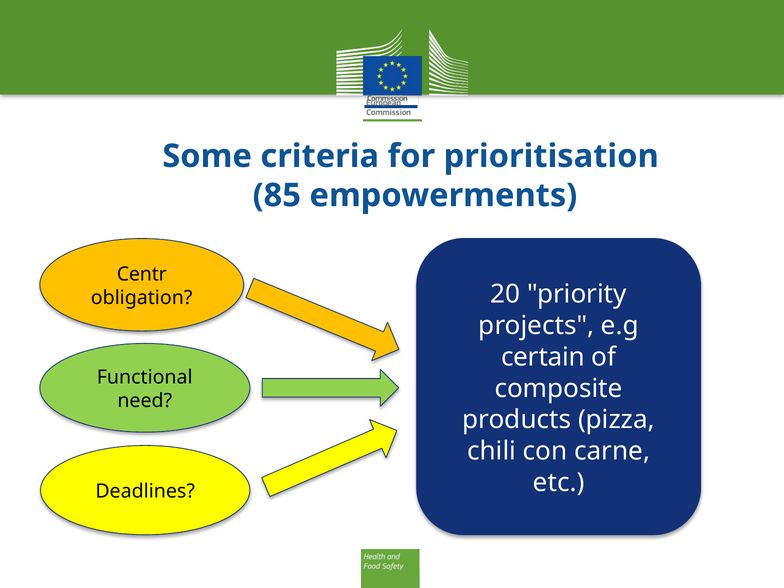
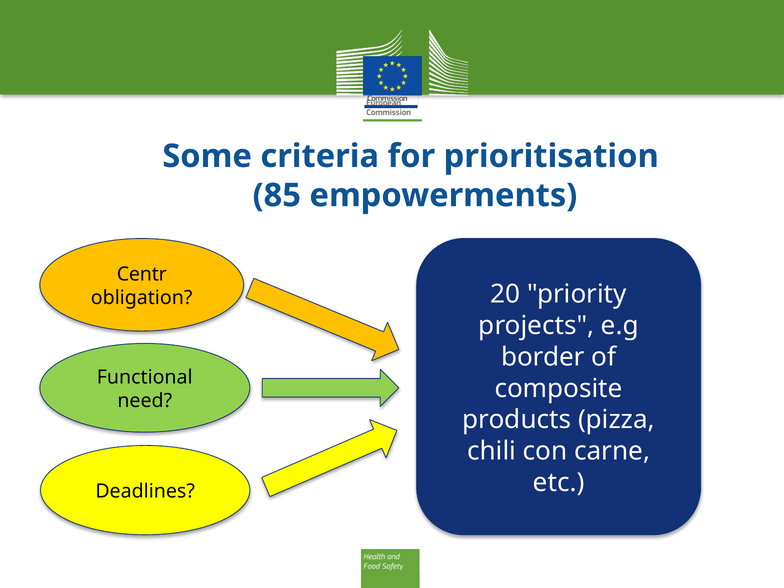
certain: certain -> border (543, 357)
